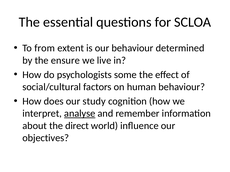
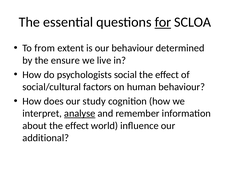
for underline: none -> present (163, 22)
some: some -> social (125, 75)
about the direct: direct -> effect (77, 126)
objectives: objectives -> additional (46, 138)
